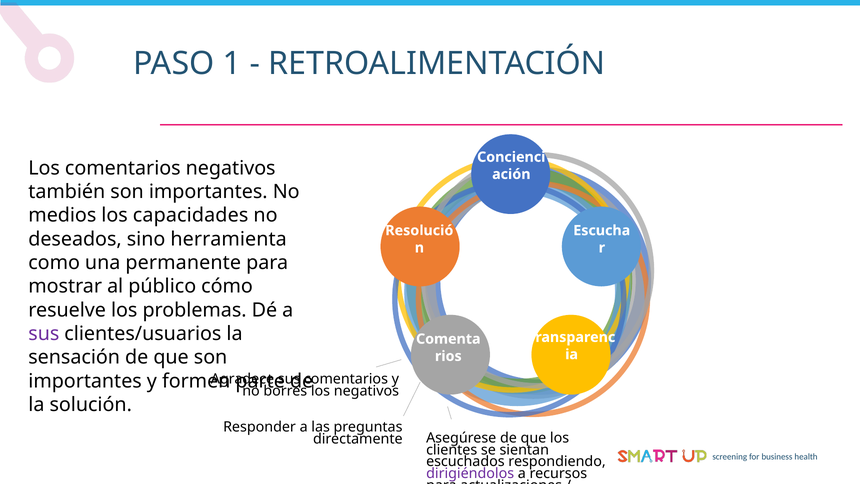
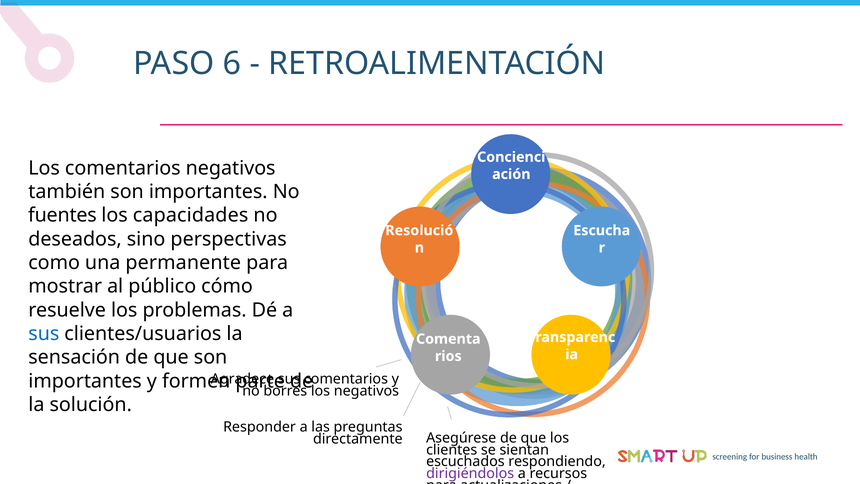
1: 1 -> 6 (232, 63)
medios: medios -> fuentes (62, 215)
herramienta: herramienta -> perspectivas (229, 239)
sus colour: purple -> blue (44, 334)
